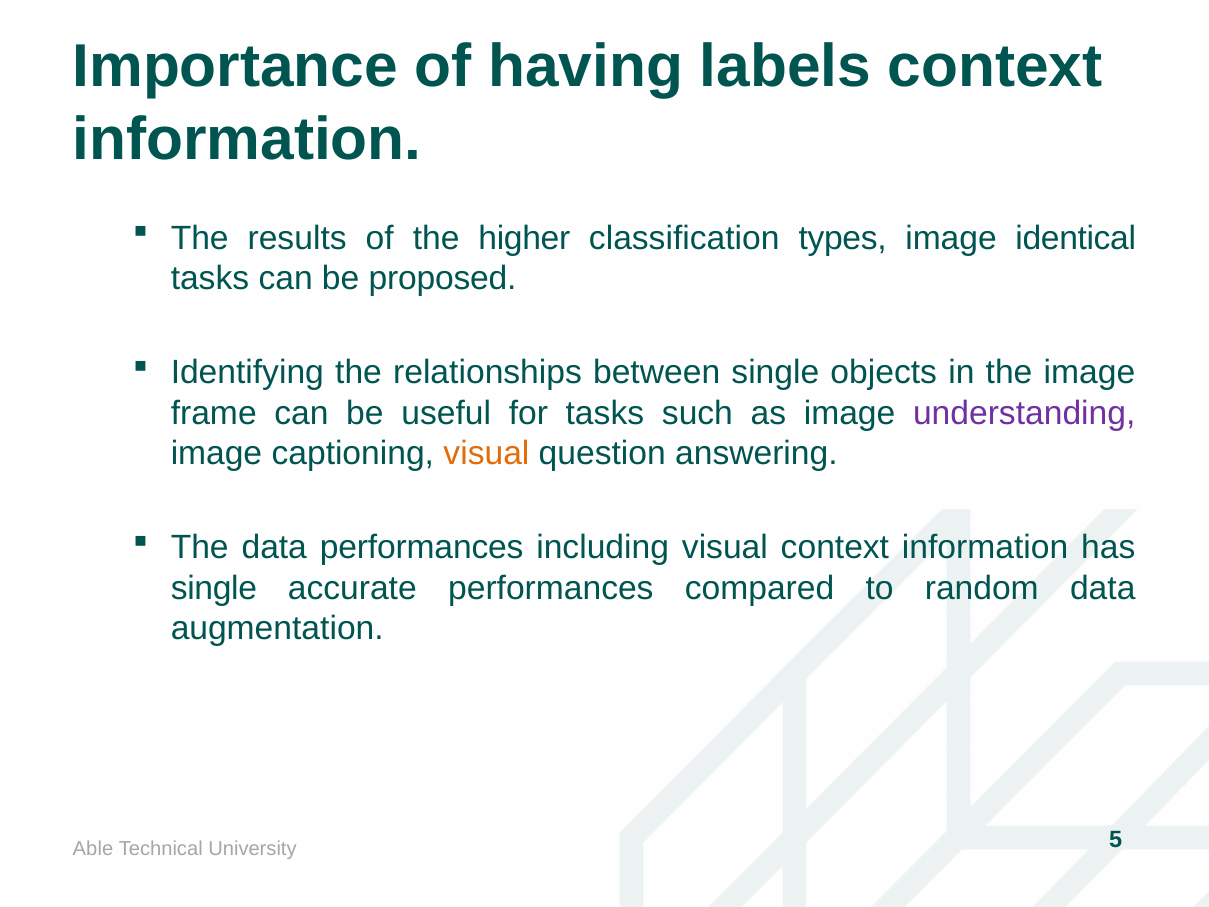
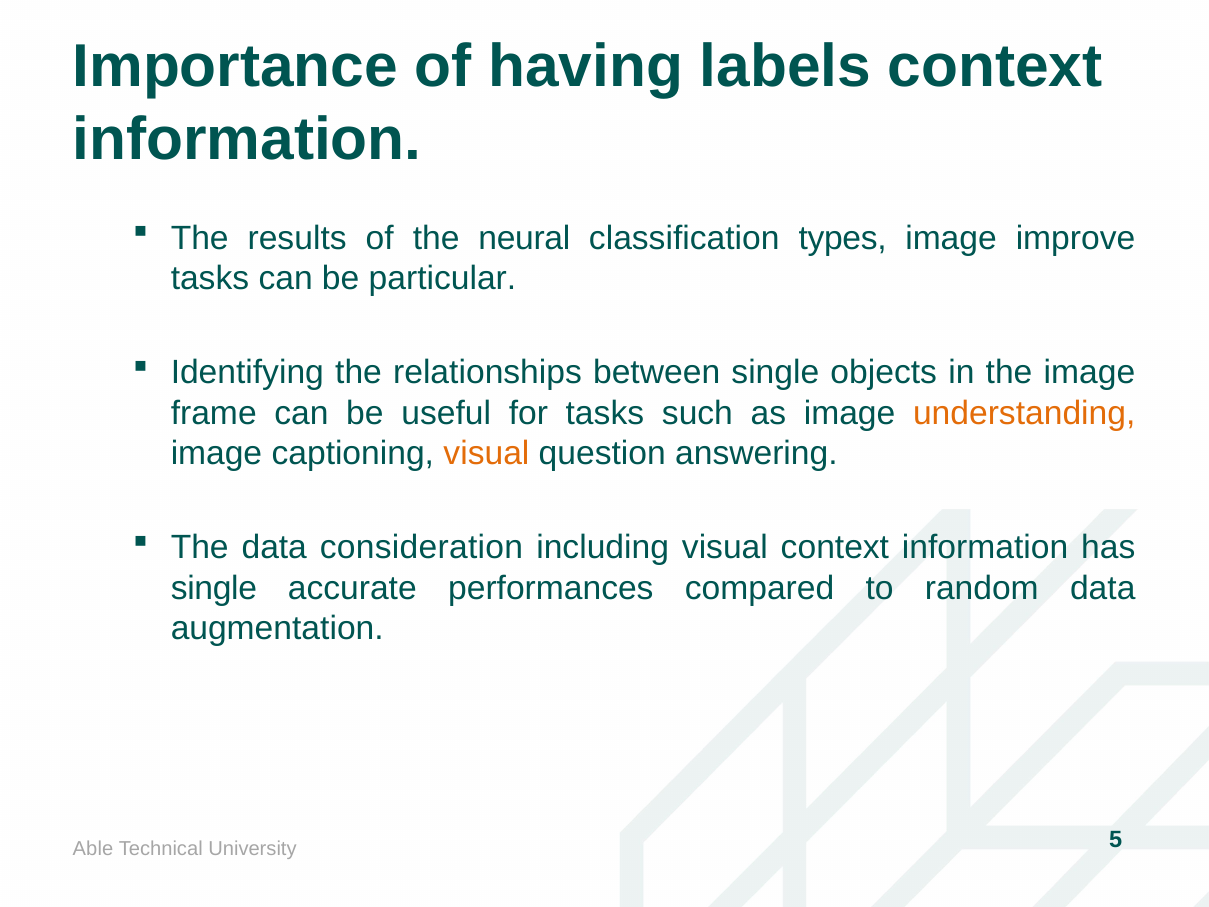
higher: higher -> neural (524, 238)
identical: identical -> improve (1076, 238)
proposed: proposed -> particular (442, 278)
understanding colour: purple -> orange (1024, 413)
data performances: performances -> consideration (421, 547)
